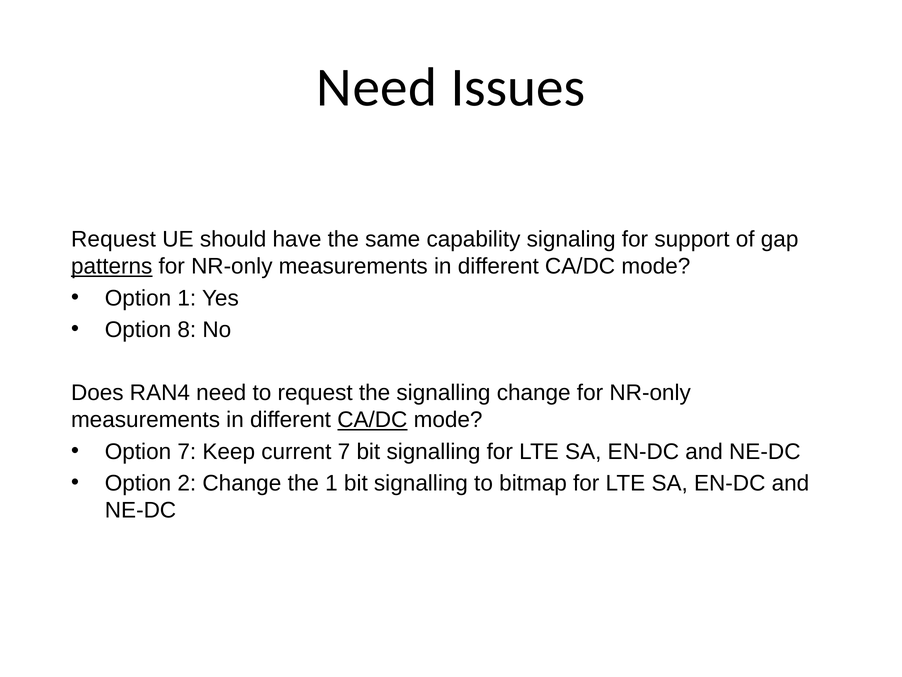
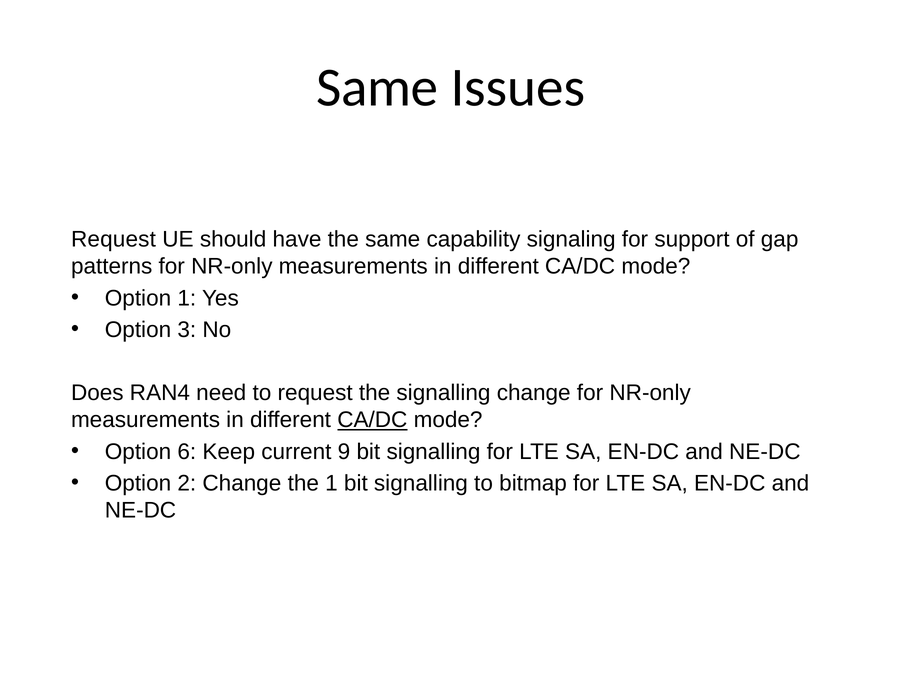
Need: Need -> Same (377, 87)
patterns underline: present -> none (112, 266)
8: 8 -> 3 (187, 329)
Option 7: 7 -> 6 (187, 451)
current 7: 7 -> 9 (344, 451)
